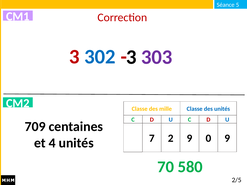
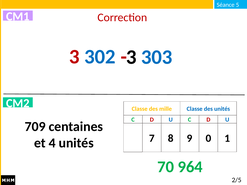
303 colour: purple -> blue (157, 57)
0 9: 9 -> 1 (227, 139)
2: 2 -> 8 (171, 139)
580: 580 -> 964 (190, 167)
